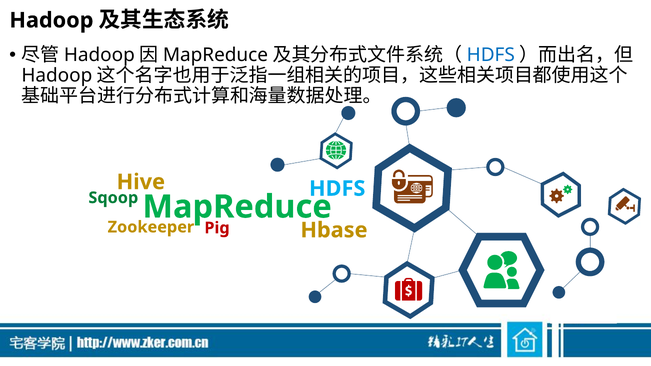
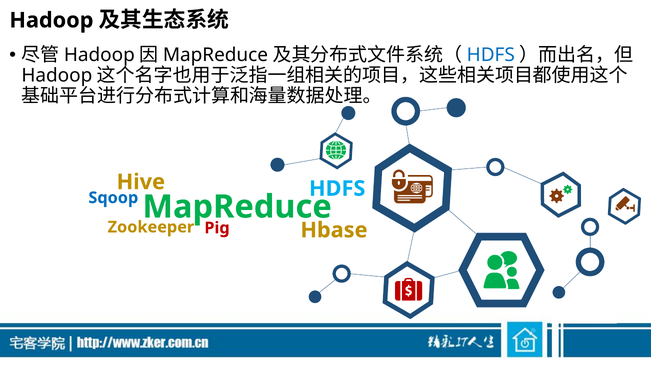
Sqoop colour: green -> blue (113, 198)
